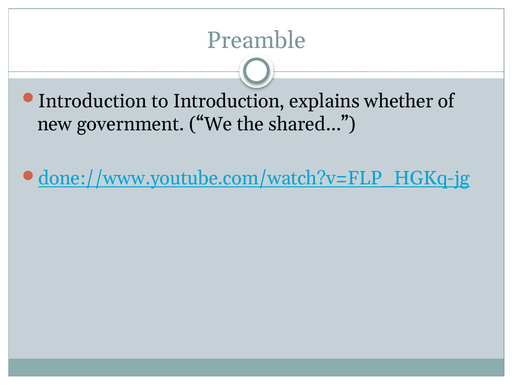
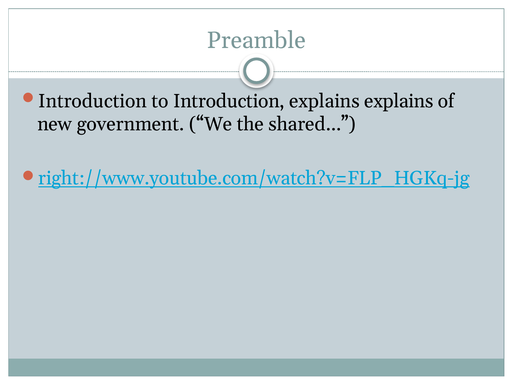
explains whether: whether -> explains (399, 101)
done://www.youtube.com/watch?v=FLP_HGKq-jg: done://www.youtube.com/watch?v=FLP_HGKq-jg -> right://www.youtube.com/watch?v=FLP_HGKq-jg (254, 178)
